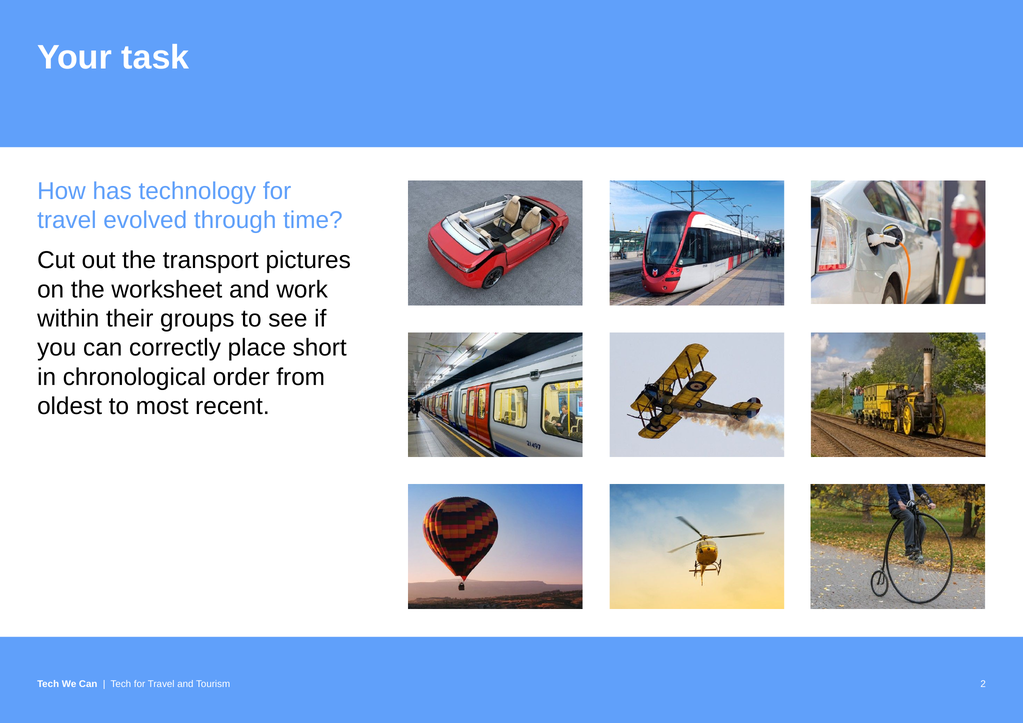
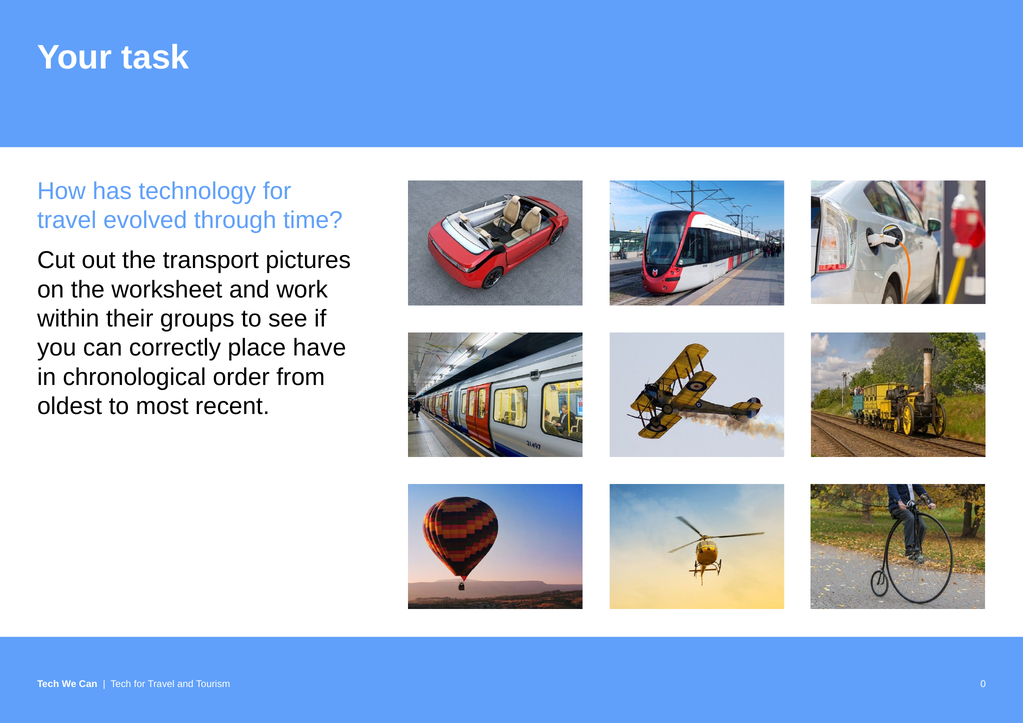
short: short -> have (320, 348)
2: 2 -> 0 (983, 684)
